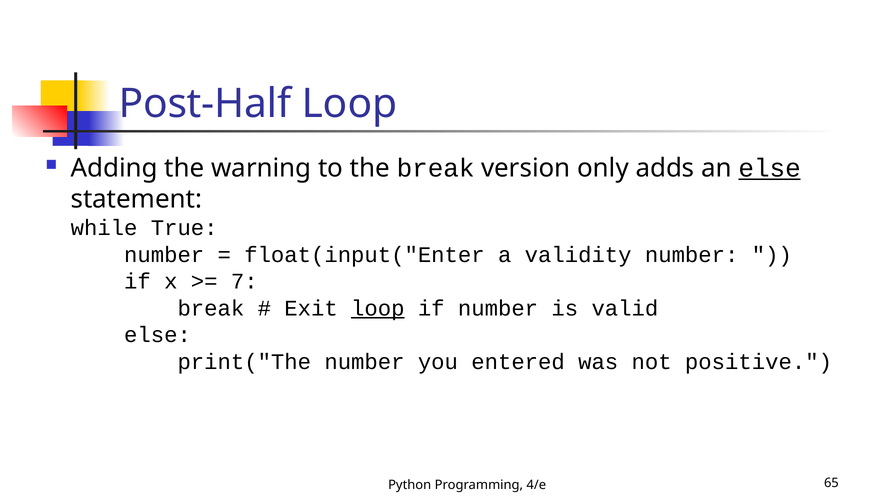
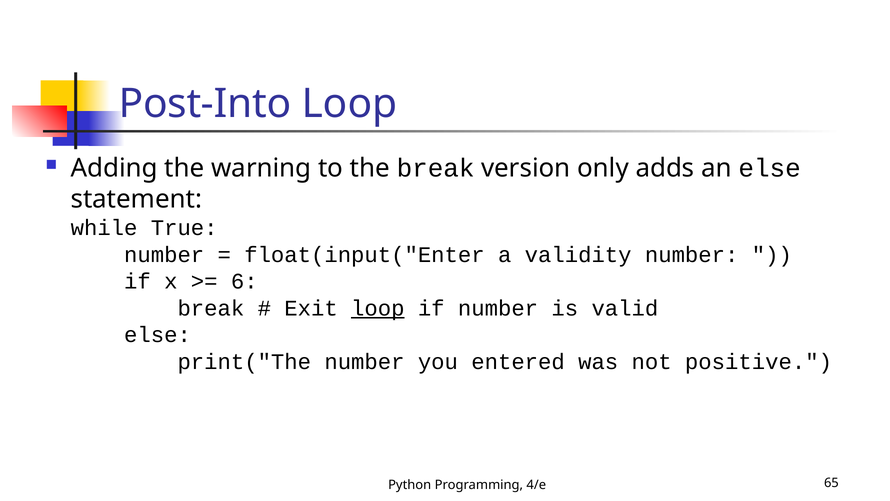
Post-Half: Post-Half -> Post-Into (205, 104)
else underline: present -> none (770, 168)
7: 7 -> 6 (244, 281)
